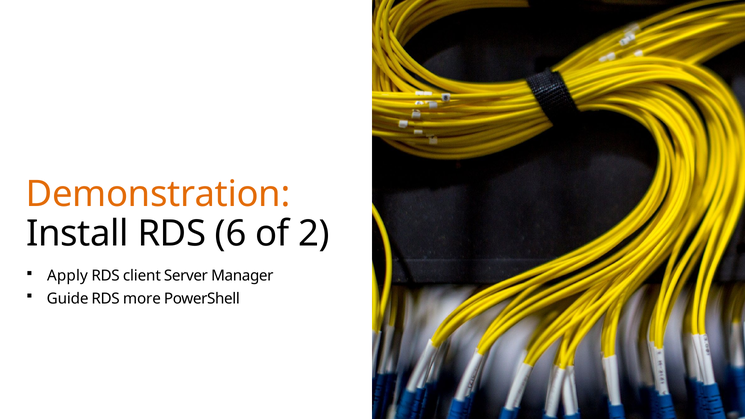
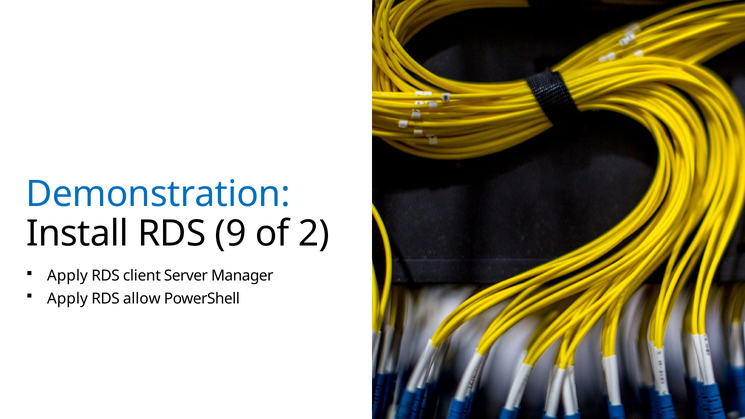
Demonstration colour: orange -> blue (158, 194)
6: 6 -> 9 (231, 234)
Guide: Guide -> Apply (67, 299)
more: more -> allow (142, 299)
